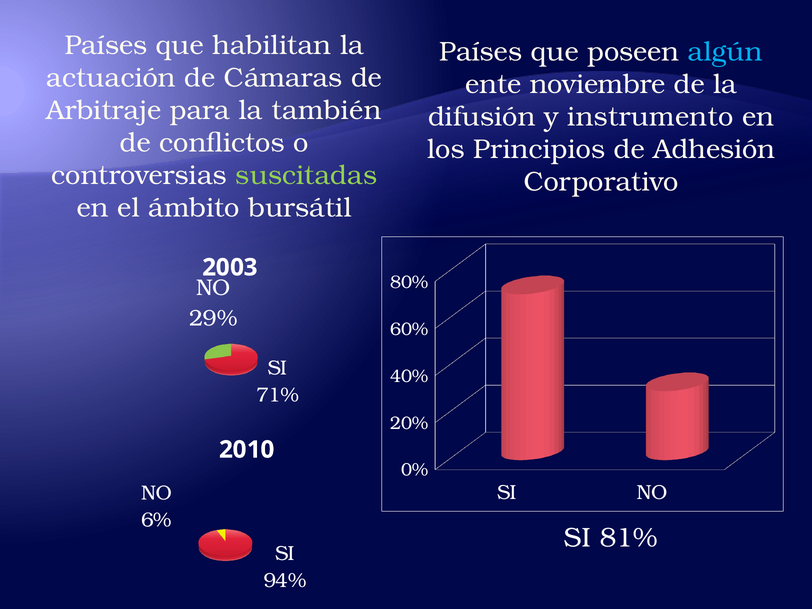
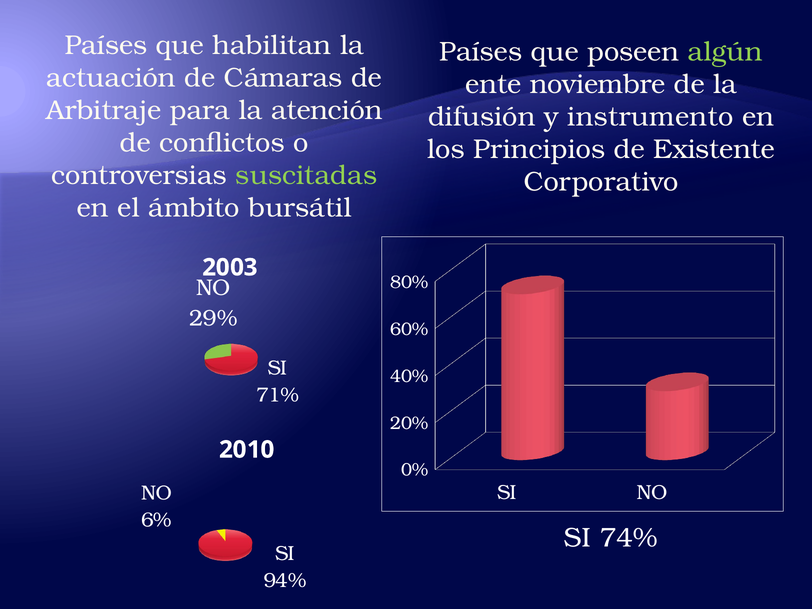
algún colour: light blue -> light green (725, 52)
también: también -> atención (327, 110)
Adhesión: Adhesión -> Existente (714, 149)
81%: 81% -> 74% (629, 538)
